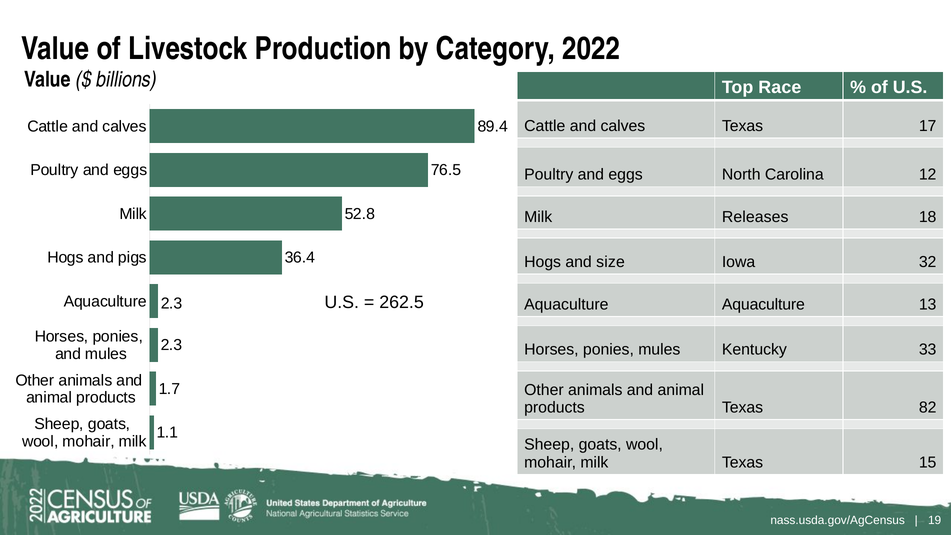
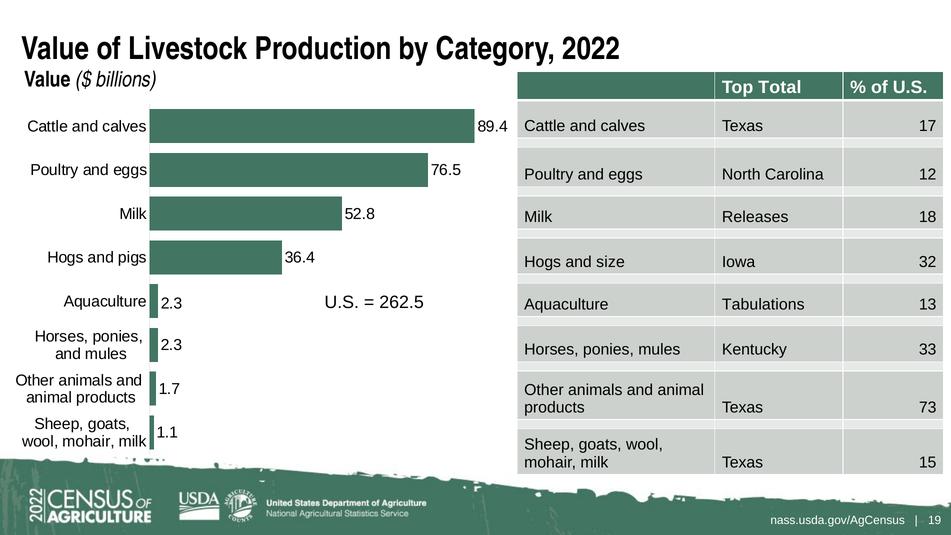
Race: Race -> Total (780, 87)
Aquaculture Aquaculture: Aquaculture -> Tabulations (763, 304)
82: 82 -> 73 (928, 407)
